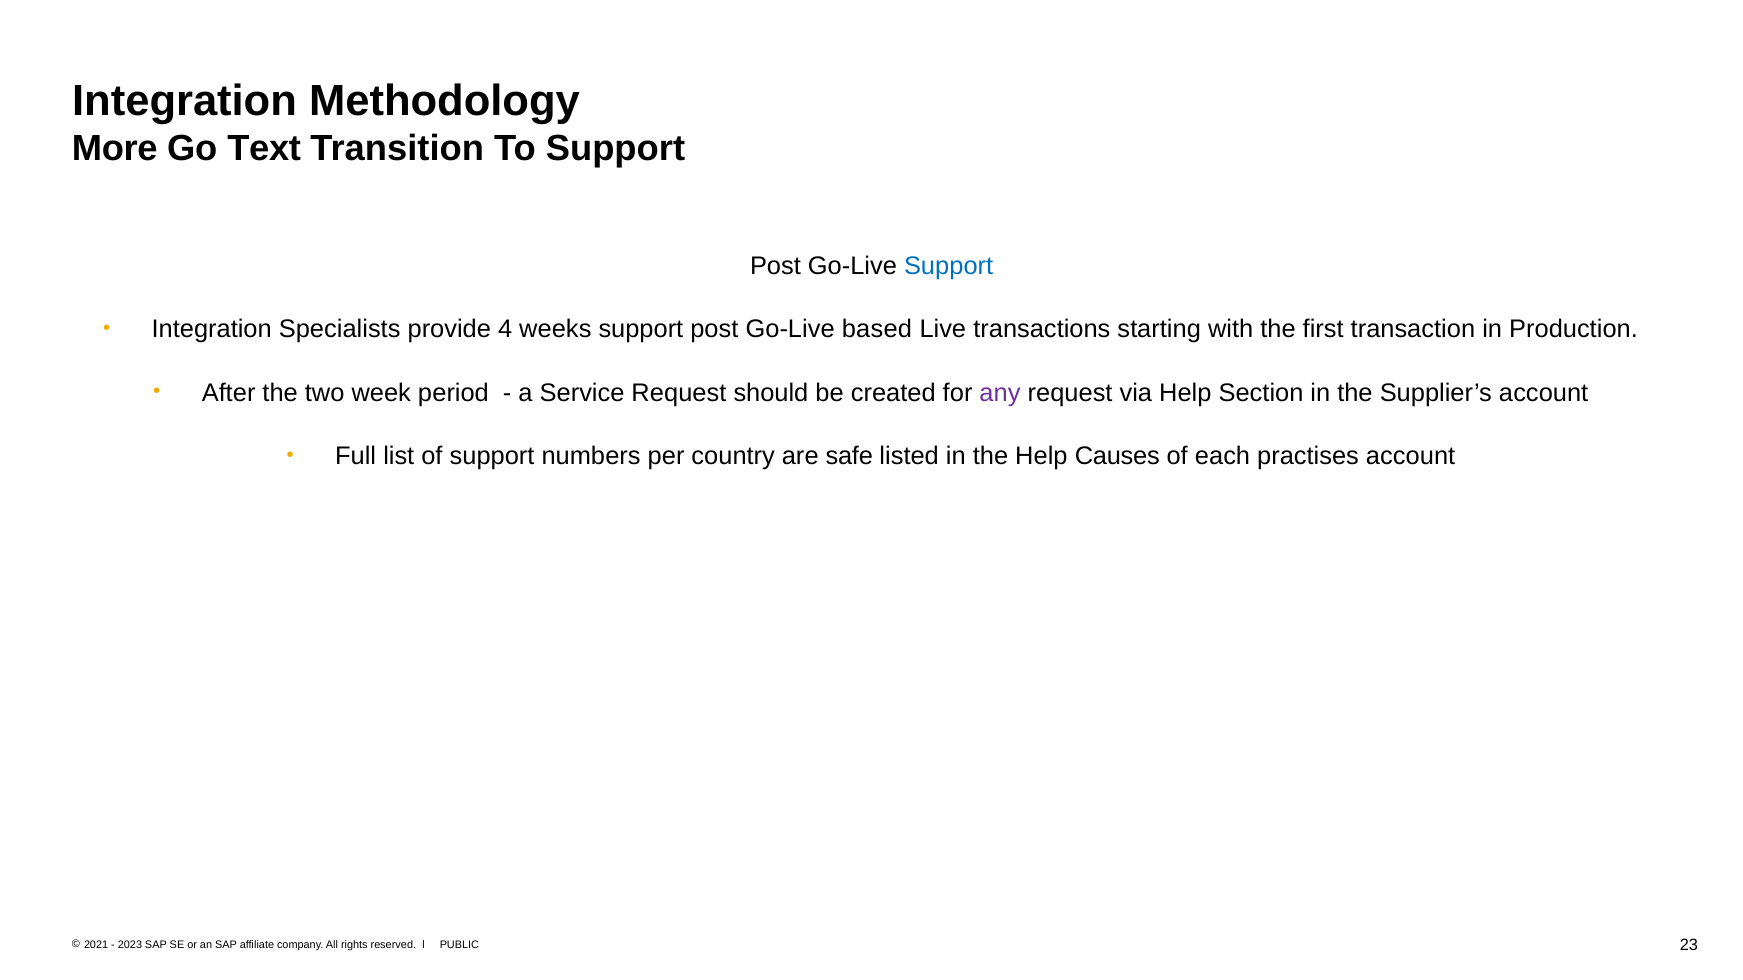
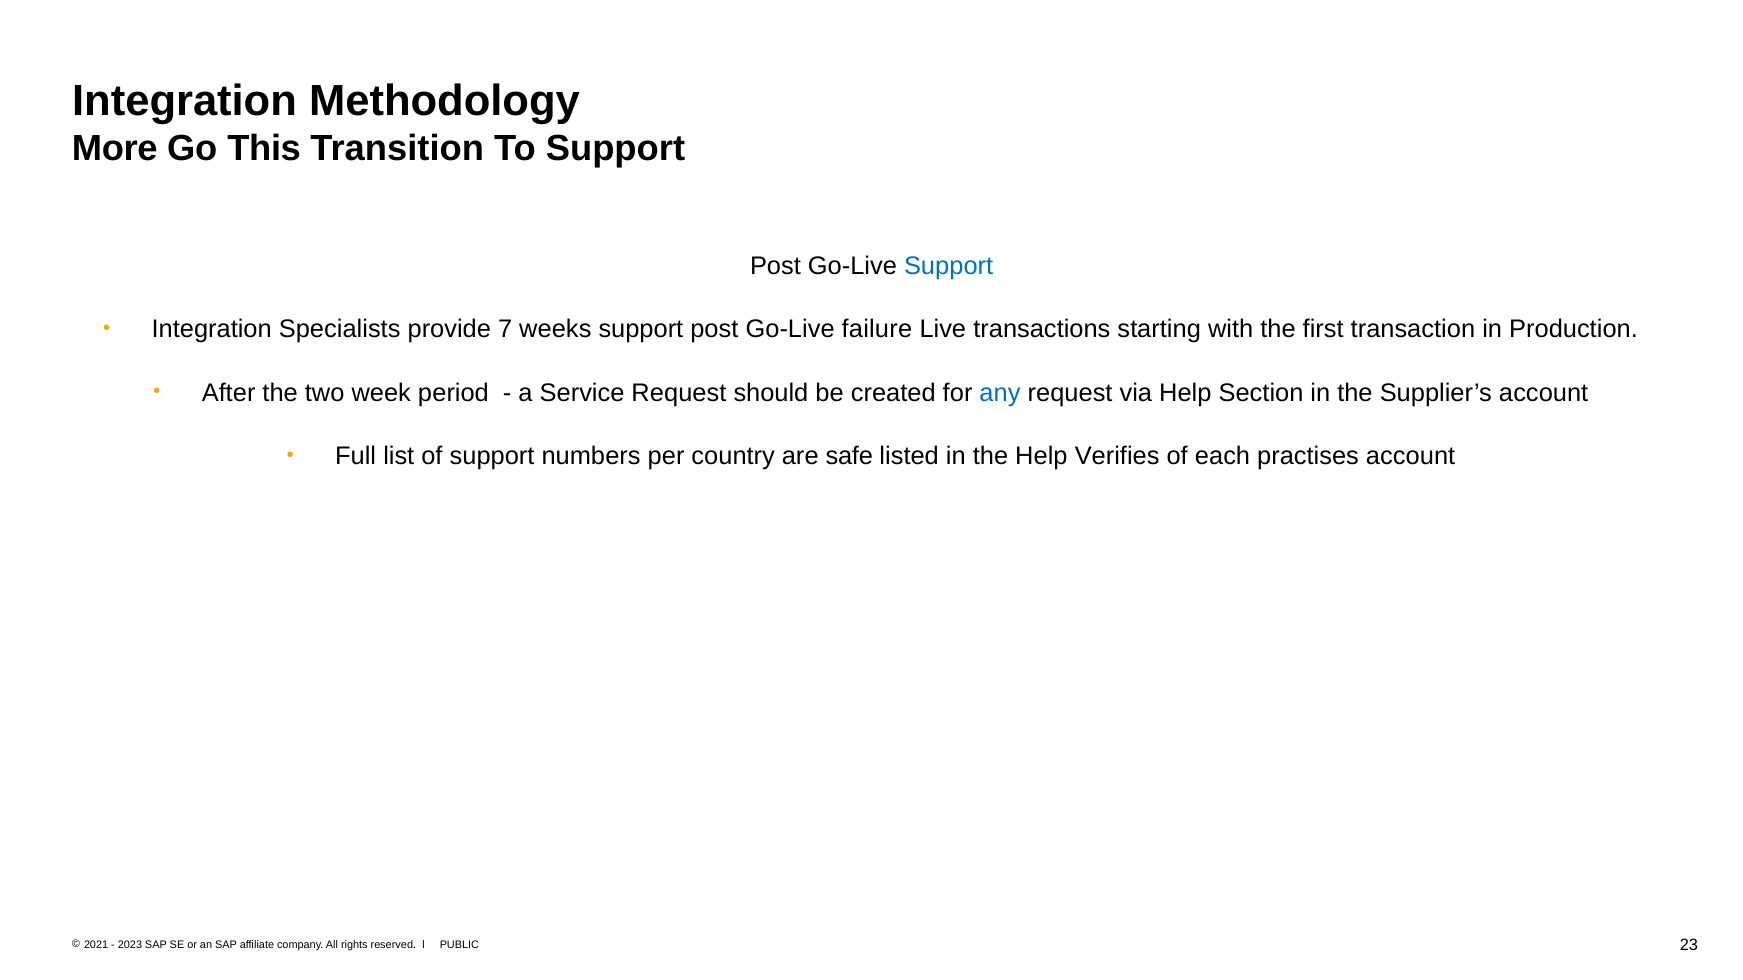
Text: Text -> This (264, 149)
4: 4 -> 7 (505, 330)
based: based -> failure (877, 330)
any colour: purple -> blue (1000, 393)
Causes: Causes -> Verifies (1117, 456)
